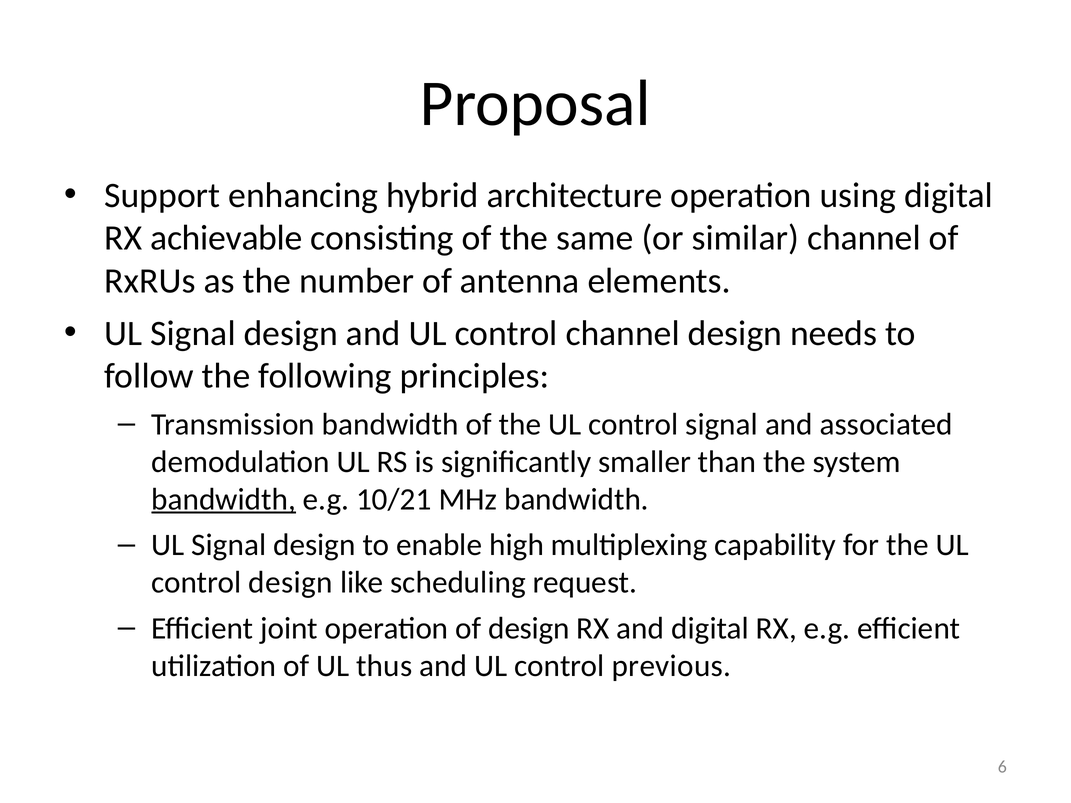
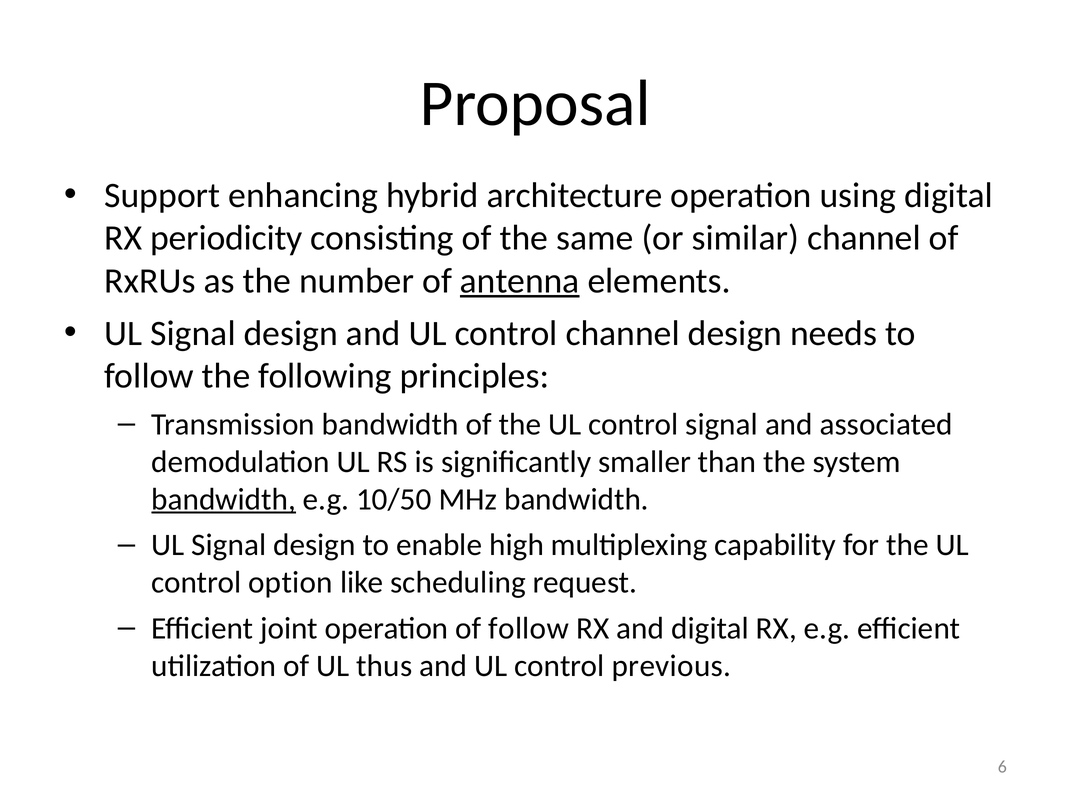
achievable: achievable -> periodicity (226, 238)
antenna underline: none -> present (520, 281)
10/21: 10/21 -> 10/50 (394, 499)
control design: design -> option (290, 583)
of design: design -> follow (529, 629)
